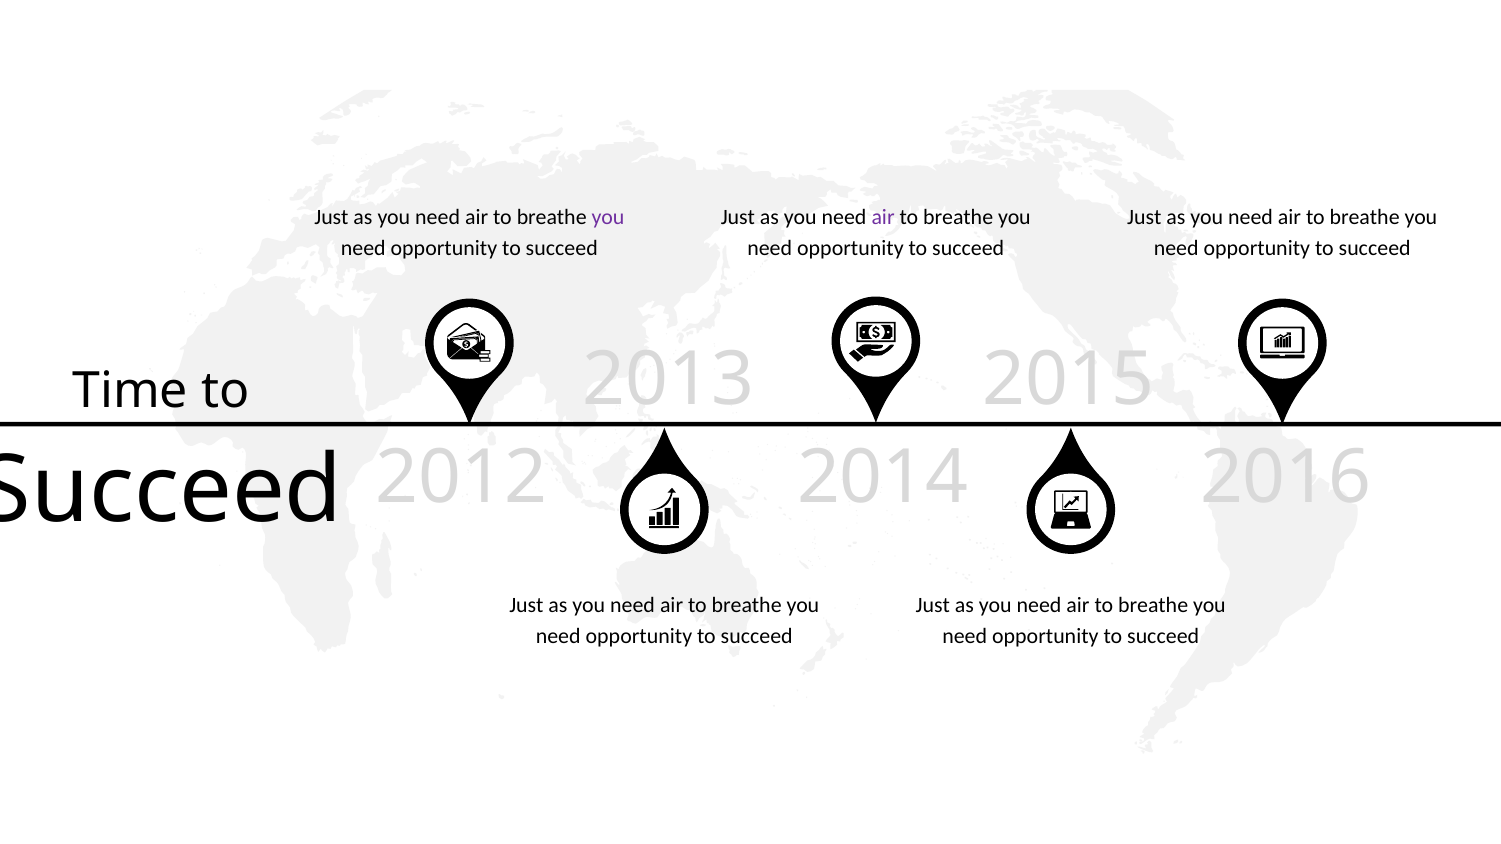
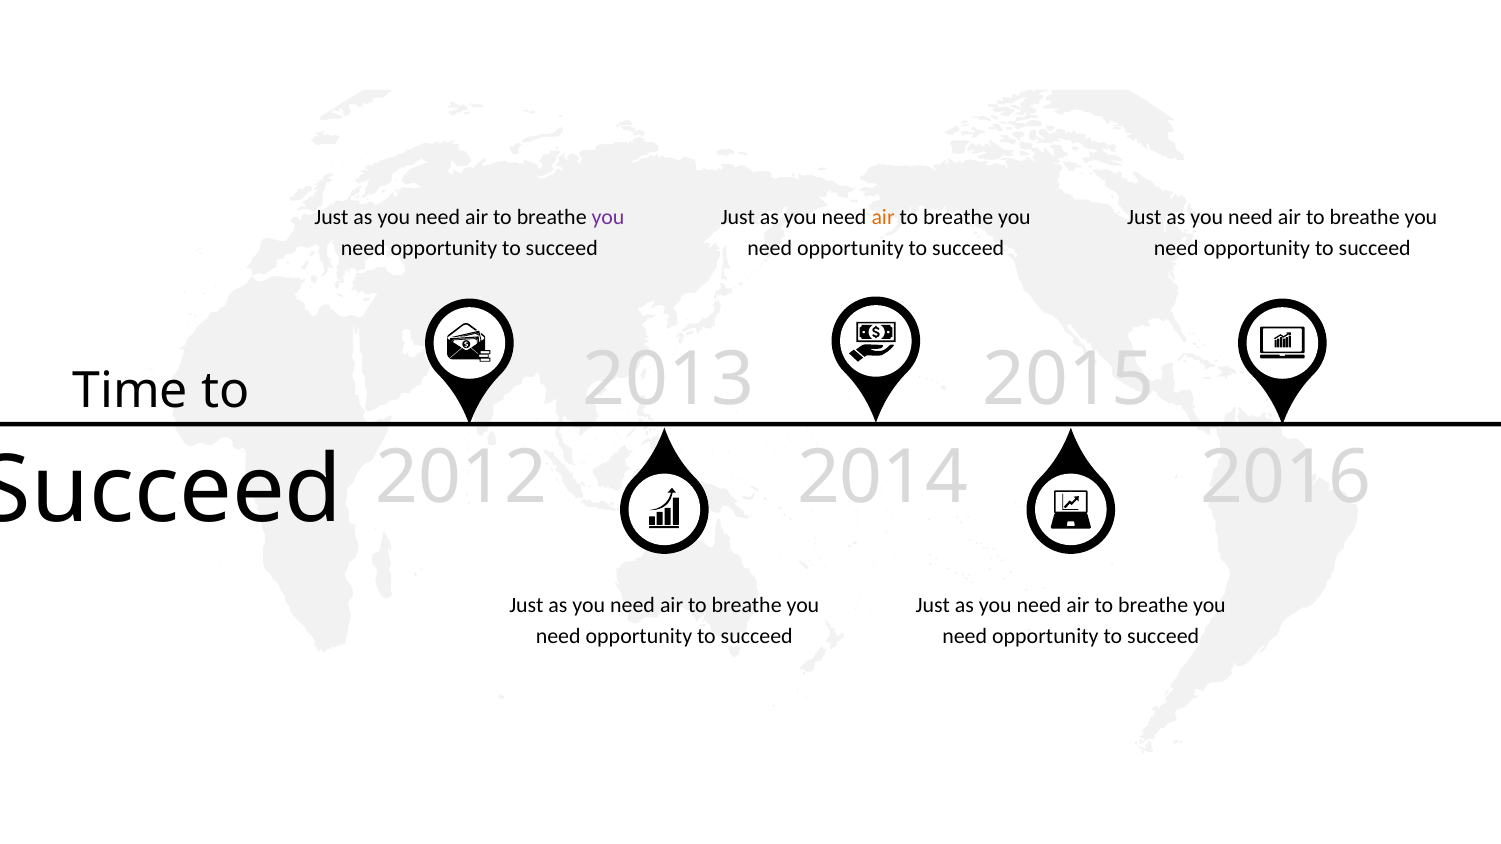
air colour: purple -> orange (883, 217)
